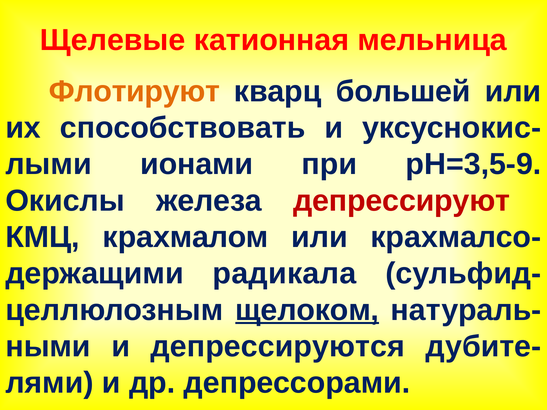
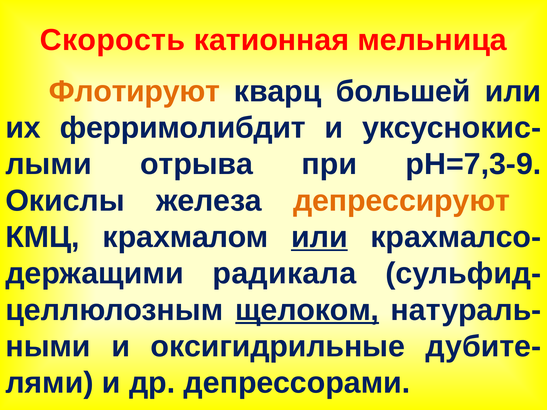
Щелевые: Щелевые -> Скорость (113, 40)
способствовать: способствовать -> ферримолибдит (183, 128)
ионами: ионами -> отрыва (197, 164)
рН=3,5-9: рН=3,5-9 -> рН=7,3-9 (473, 164)
депрессируют colour: red -> orange (402, 201)
или underline: none -> present (319, 237)
депрессируются: депрессируются -> оксигидрильные (278, 347)
